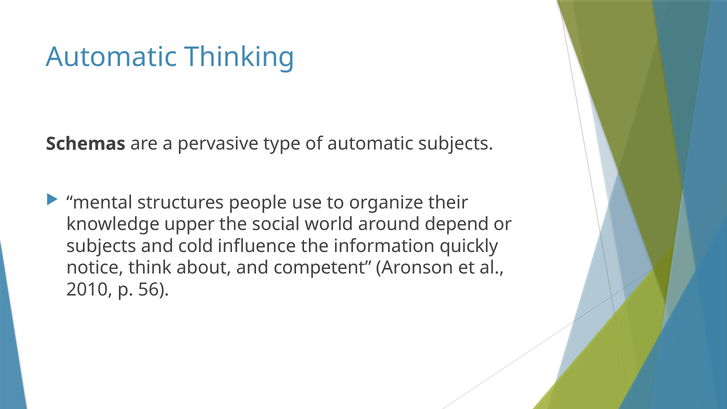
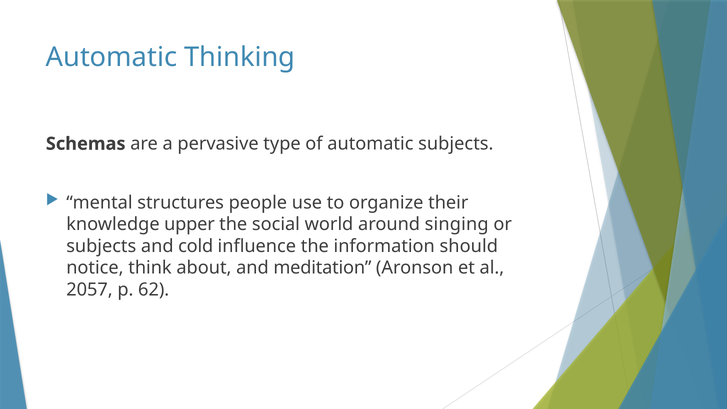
depend: depend -> singing (457, 224)
quickly: quickly -> should (469, 246)
competent: competent -> meditation (322, 268)
2010: 2010 -> 2057 (89, 290)
56: 56 -> 62 (154, 290)
